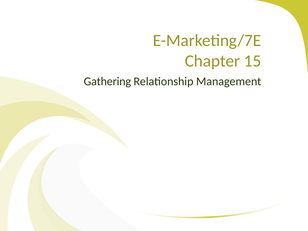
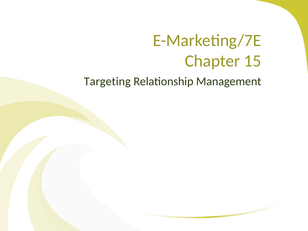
Gathering: Gathering -> Targeting (107, 81)
